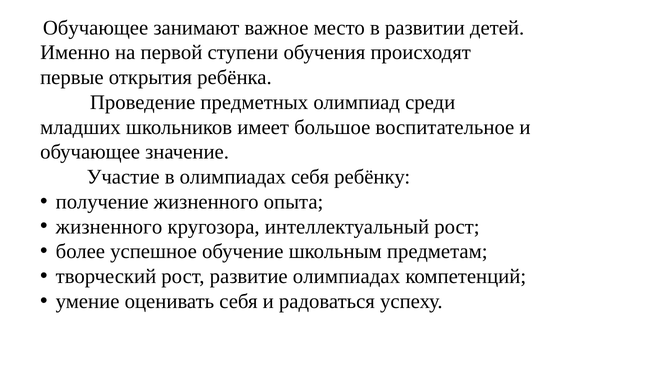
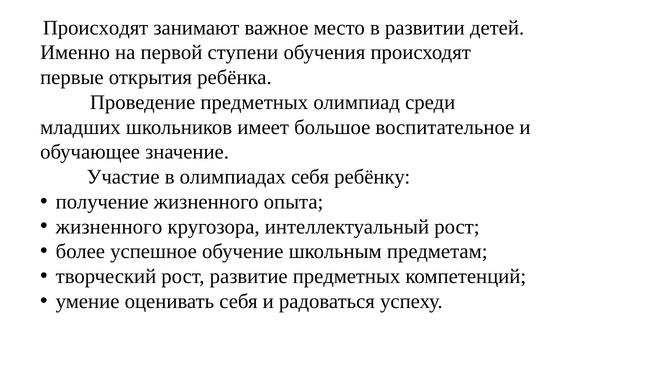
Обучающее: Обучающее -> Происходят (96, 28)
развитие олимпиадах: олимпиадах -> предметных (347, 277)
